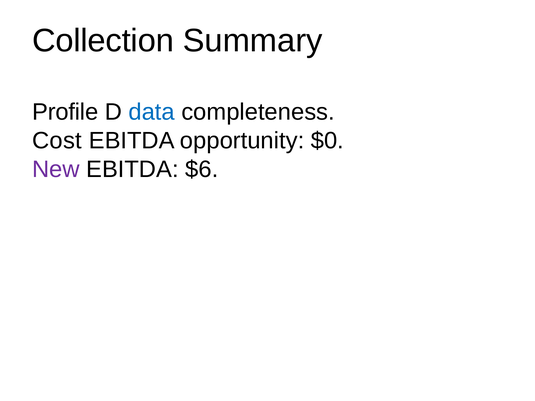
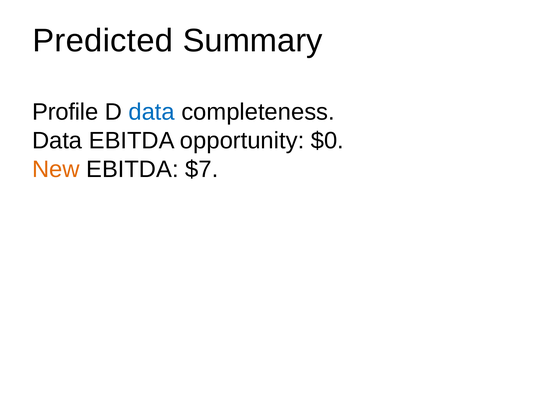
Collection: Collection -> Predicted (103, 41)
Cost: Cost -> Data (57, 141)
New colour: purple -> orange (56, 169)
$6: $6 -> $7 (202, 169)
